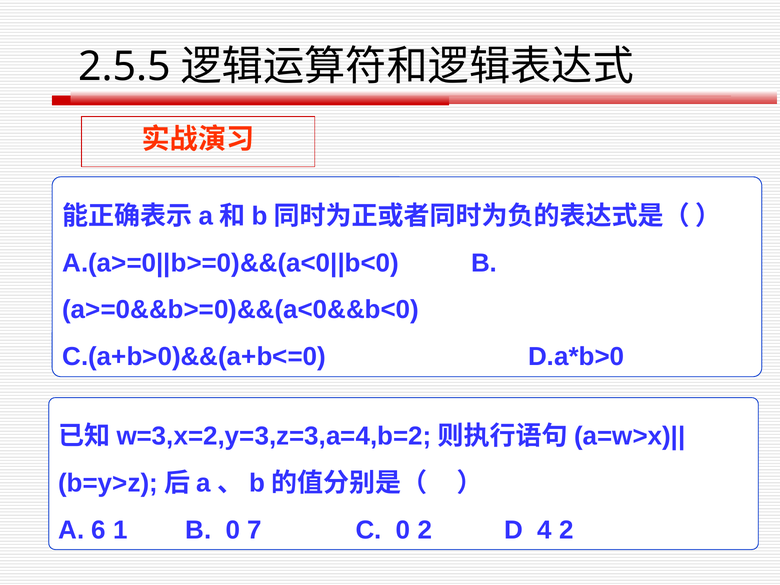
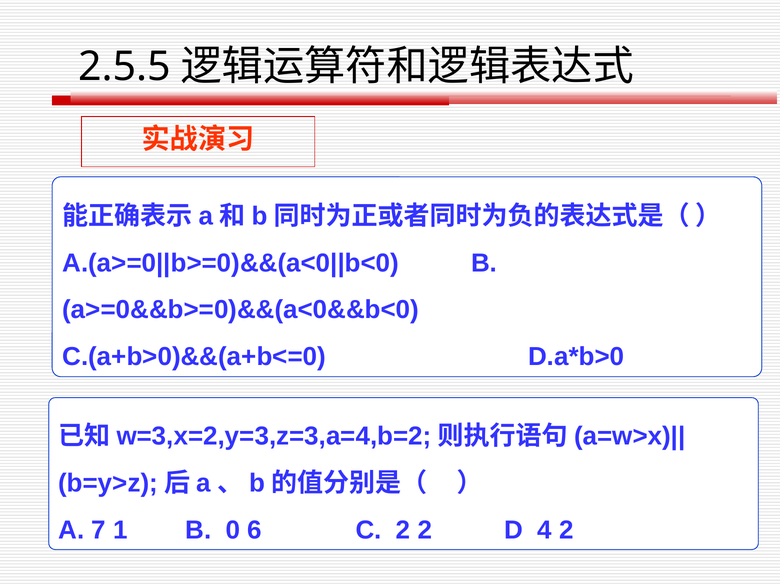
6: 6 -> 7 (99, 530)
7: 7 -> 6 (255, 530)
C 0: 0 -> 2 (403, 530)
